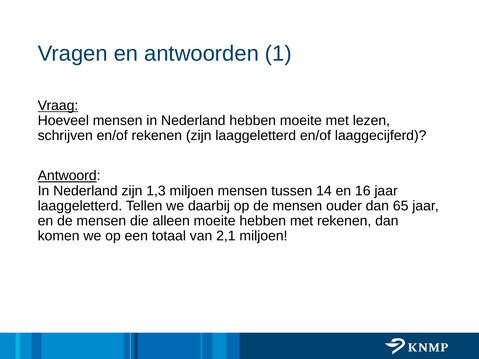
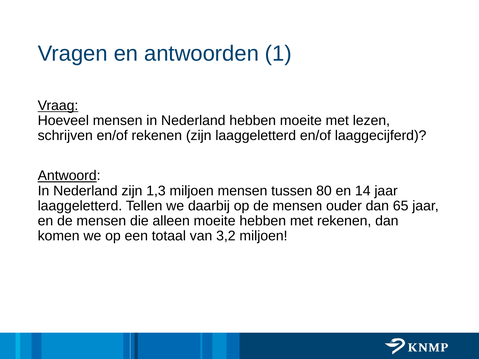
14: 14 -> 80 (324, 191)
16: 16 -> 14 (363, 191)
2,1: 2,1 -> 3,2 (226, 236)
